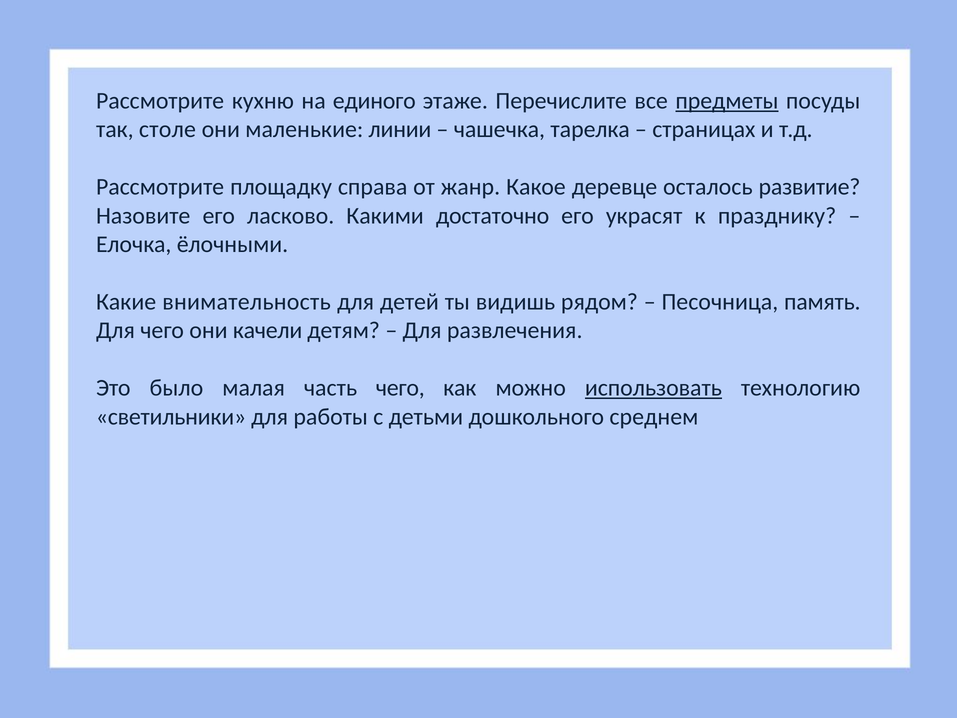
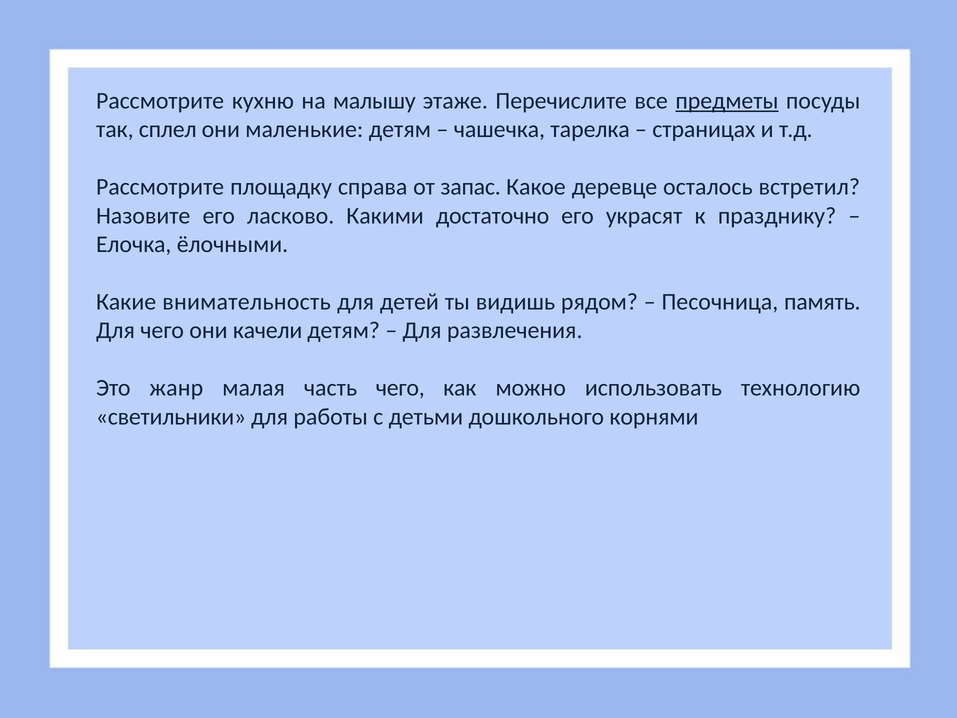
единого: единого -> малышу (374, 101)
столе: столе -> сплел (168, 129)
маленькие линии: линии -> детям (400, 129)
жанр: жанр -> запас (471, 187)
развитие: развитие -> встретил (809, 187)
было: было -> жанр (176, 388)
использовать underline: present -> none (653, 388)
среднем: среднем -> корнями (654, 417)
